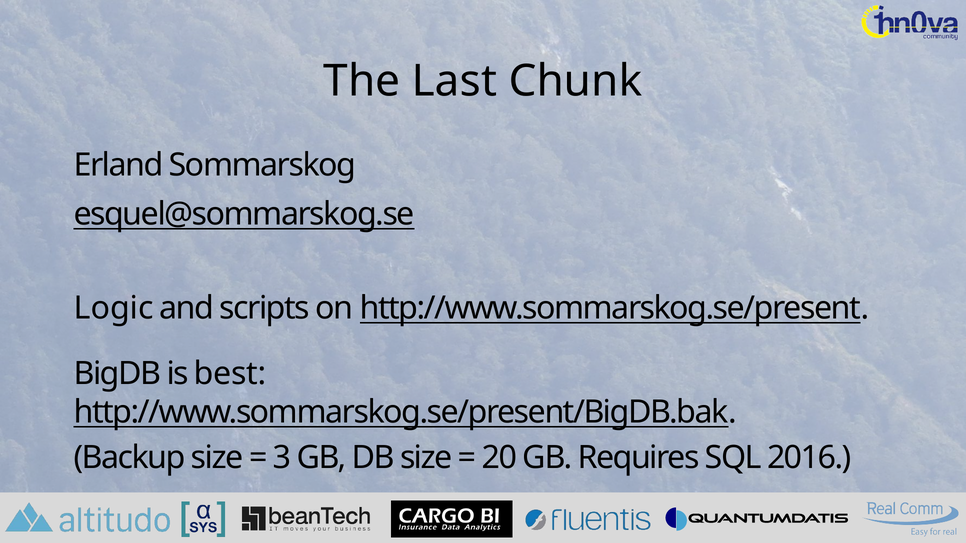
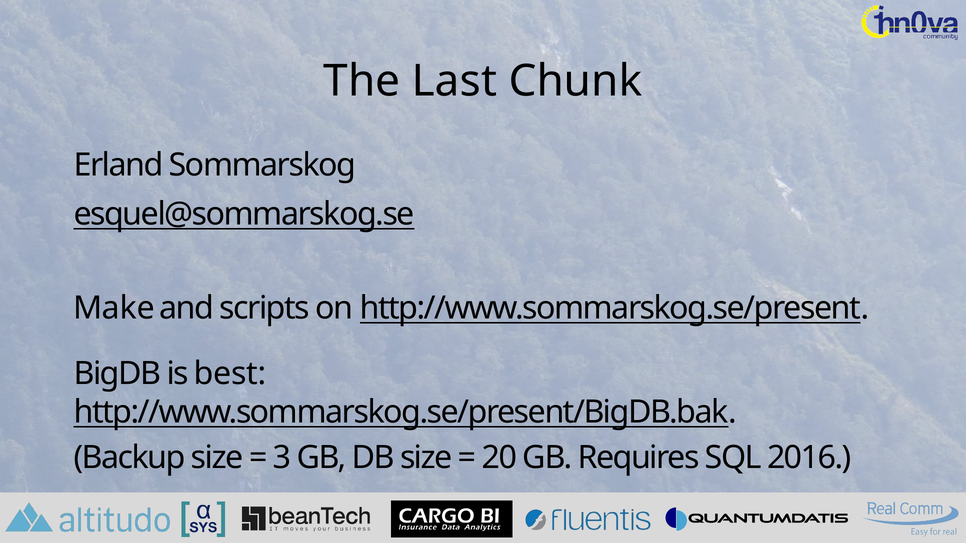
Logic: Logic -> Make (114, 308)
